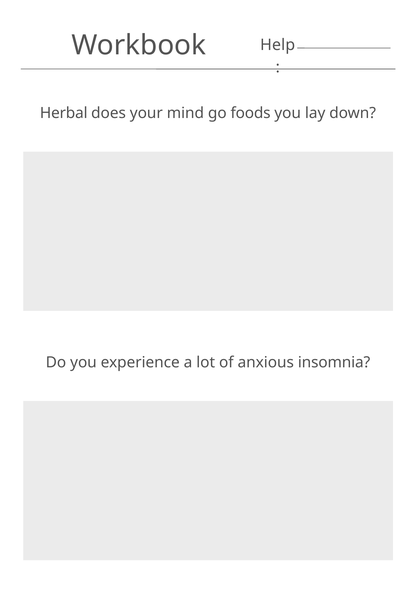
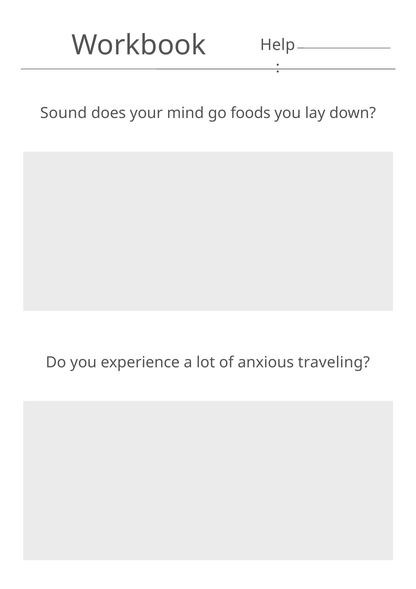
Herbal: Herbal -> Sound (64, 113)
insomnia: insomnia -> traveling (334, 362)
